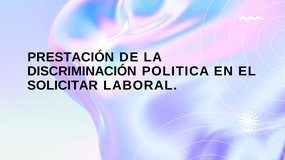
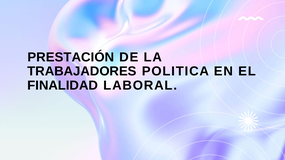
DISCRIMINACIÓN: DISCRIMINACIÓN -> TRABAJADORES (82, 71)
SOLICITAR: SOLICITAR -> FINALIDAD (63, 86)
